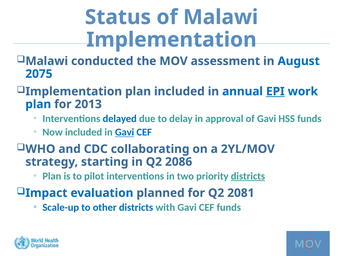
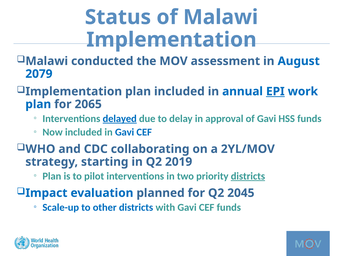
2075: 2075 -> 2079 (39, 74)
2013: 2013 -> 2065 (88, 104)
delayed underline: none -> present (120, 119)
Gavi underline: present -> none (125, 133)
2086: 2086 -> 2019 (179, 162)
2081: 2081 -> 2045 (241, 193)
